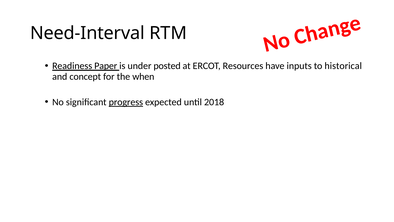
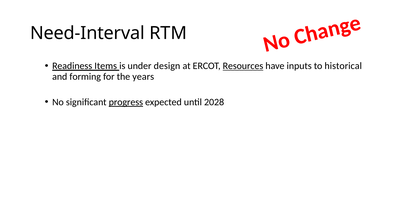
Paper: Paper -> Items (106, 66)
posted: posted -> design (167, 66)
Resources underline: none -> present (243, 66)
concept: concept -> forming (85, 77)
when: when -> years (143, 77)
2018: 2018 -> 2028 (214, 102)
